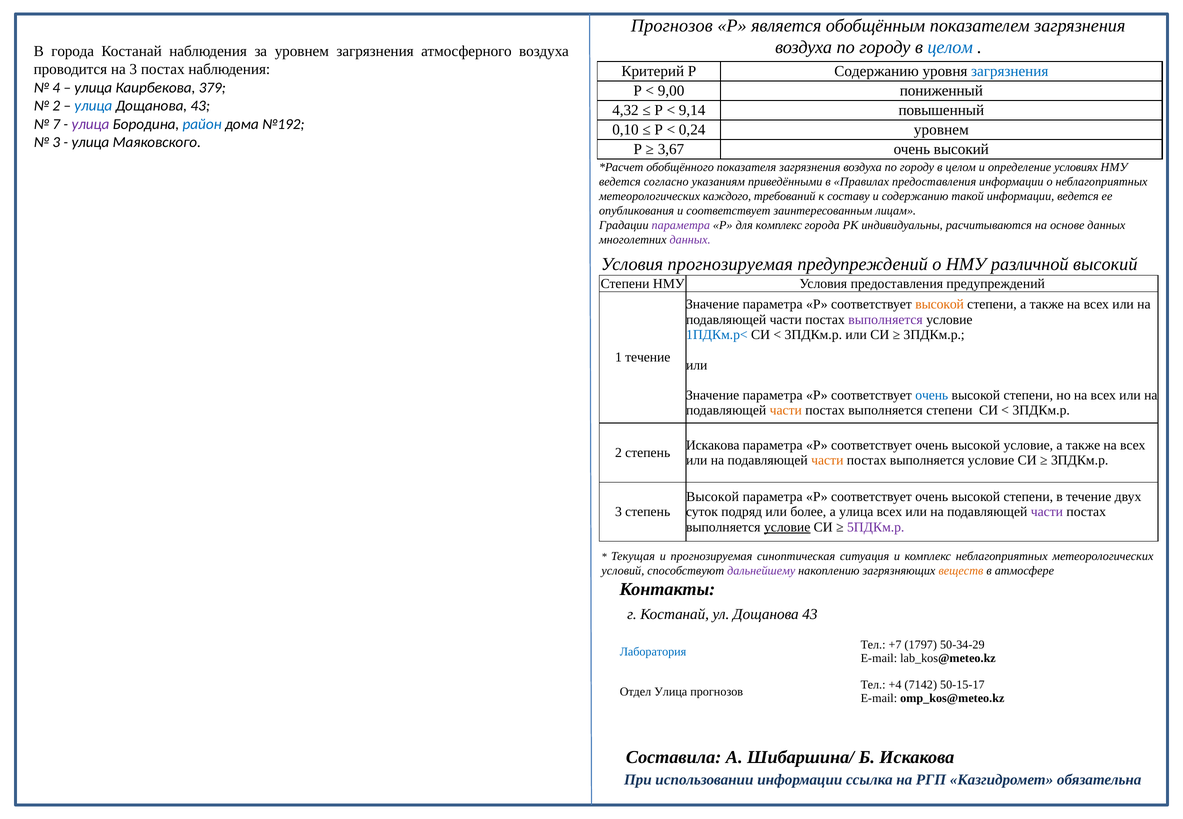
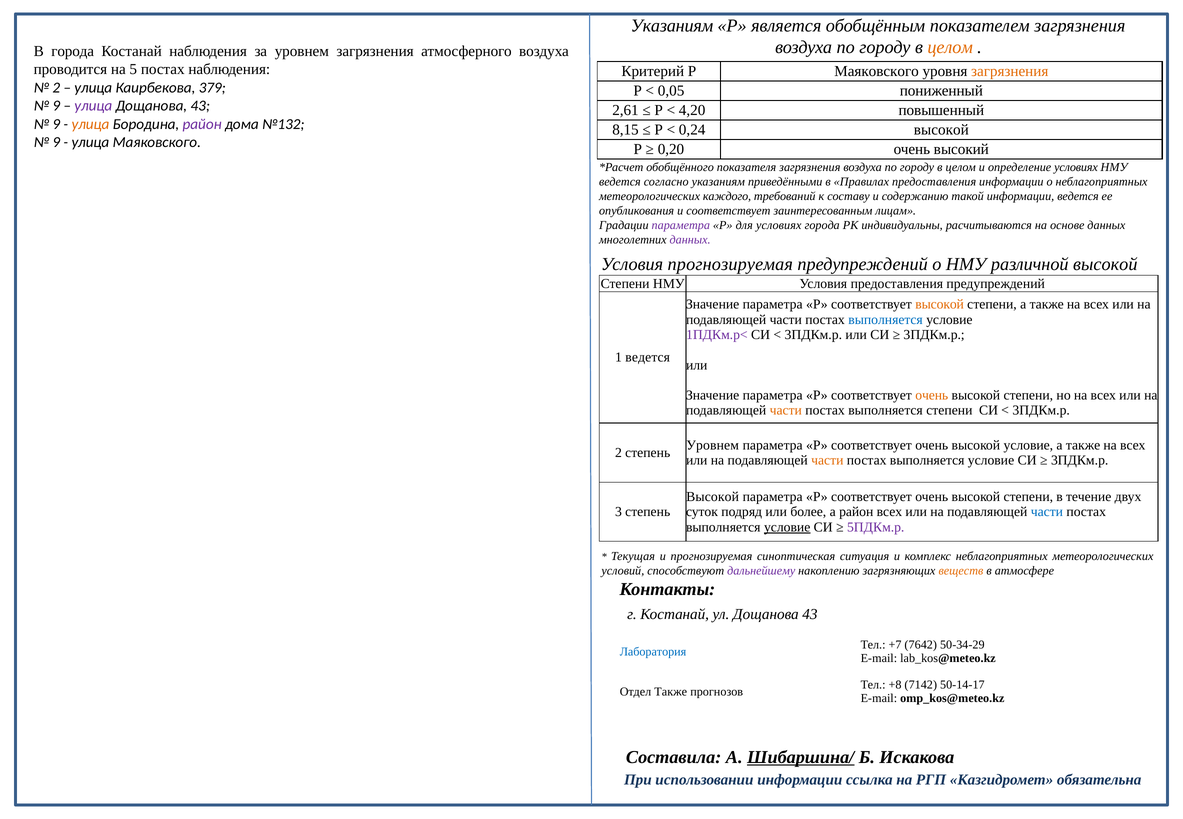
Прогнозов: Прогнозов -> Указаниям (672, 26)
целом colour: blue -> orange (950, 47)
на 3: 3 -> 5 (133, 69)
Р Содержанию: Содержанию -> Маяковского (877, 71)
загрязнения colour: blue -> orange (1010, 71)
4: 4 -> 2 (56, 88)
9,00: 9,00 -> 0,05 (671, 91)
2: 2 -> 9 (56, 106)
улица colour: blue -> purple (93, 106)
4,32: 4,32 -> 2,61 (625, 110)
9,14: 9,14 -> 4,20 (692, 110)
7: 7 -> 9 (56, 124)
улица colour: purple -> orange (90, 124)
район colour: blue -> purple (202, 124)
№192: №192 -> №132 (283, 124)
0,10: 0,10 -> 8,15 (625, 130)
0,24 уровнем: уровнем -> высокой (941, 130)
3: 3 -> 9 (56, 142)
3,67: 3,67 -> 0,20 (671, 149)
для комплекс: комплекс -> условиях (779, 225)
различной высокий: высокий -> высокой (1105, 264)
выполняется colour: purple -> blue (886, 320)
1ПДКм.р< colour: blue -> purple (717, 335)
1 течение: течение -> ведется (648, 357)
очень colour: blue -> orange (932, 395)
Искакова: Искакова -> Уровнем (713, 445)
а улица: улица -> район (856, 512)
части colour: purple -> blue (1047, 512)
1797: 1797 -> 7642 (921, 645)
+4: +4 -> +8 (895, 685)
50-15-17: 50-15-17 -> 50-14-17 (962, 685)
Отдел Улица: Улица -> Также (671, 692)
Шибаршина/ underline: none -> present (801, 757)
